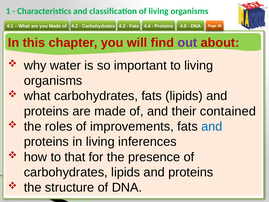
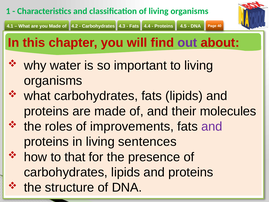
contained: contained -> molecules (228, 111)
and colour: blue -> purple (212, 126)
inferences: inferences -> sentences (147, 142)
